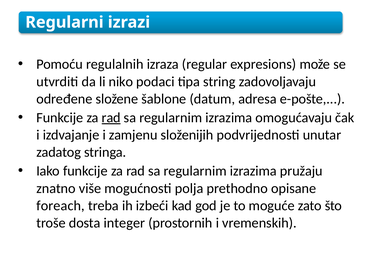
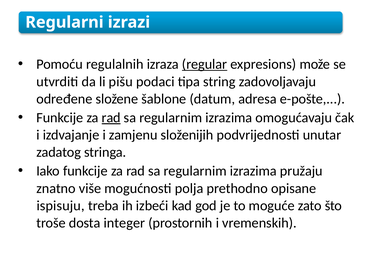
regular underline: none -> present (205, 64)
niko: niko -> pišu (121, 81)
foreach: foreach -> ispisuju (61, 206)
